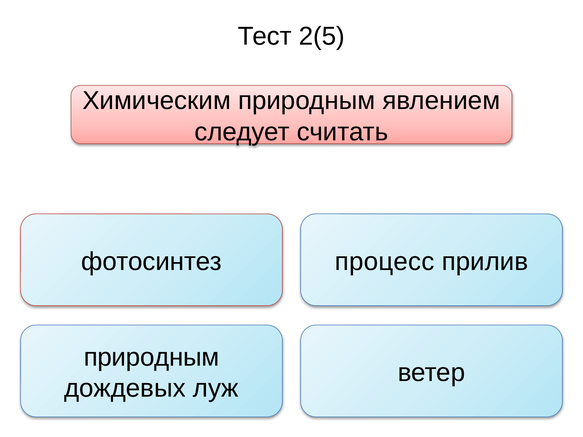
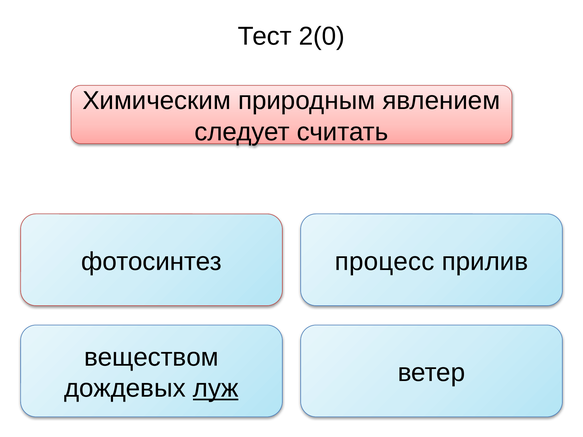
2(5: 2(5 -> 2(0 (322, 36)
природным: природным -> веществом (151, 357)
луж underline: none -> present (216, 389)
